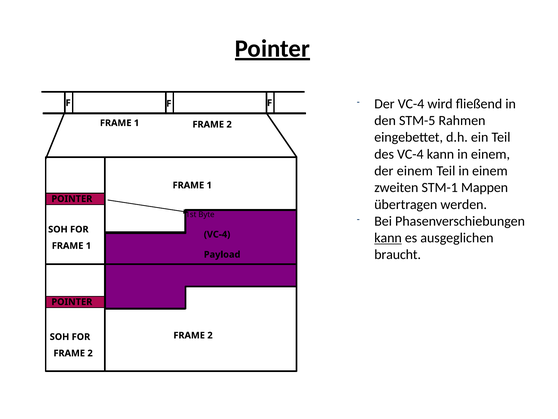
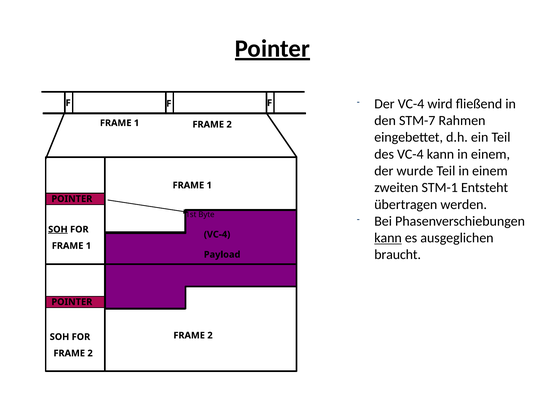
STM-5: STM-5 -> STM-7 (417, 120)
der einem: einem -> wurde (415, 171)
Mappen: Mappen -> Entsteht (485, 187)
SOH underline: none -> present (58, 229)
